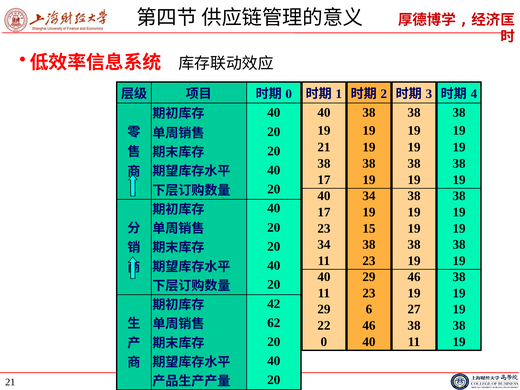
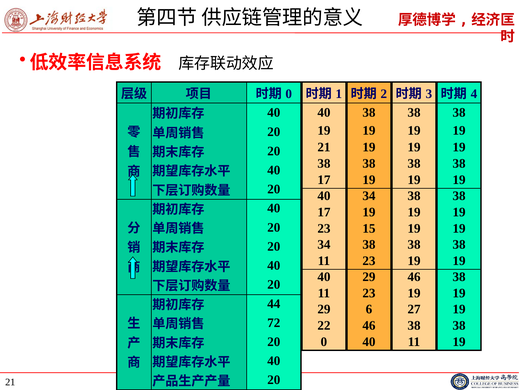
42: 42 -> 44 (274, 304)
62: 62 -> 72 (274, 323)
